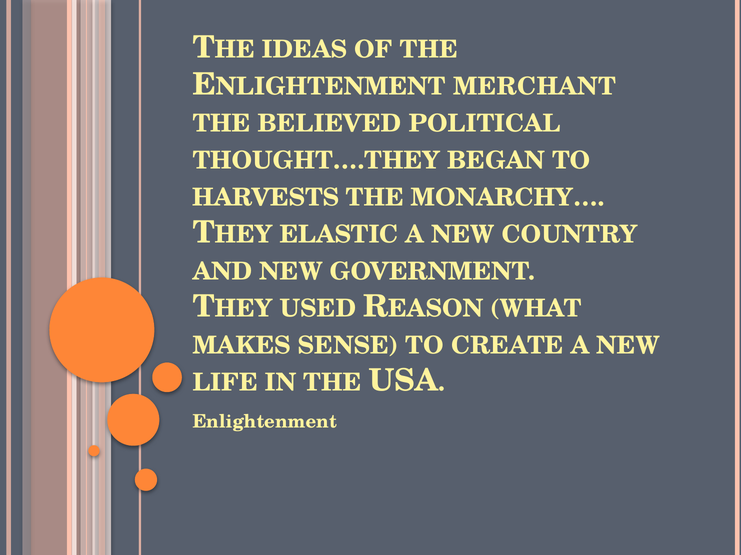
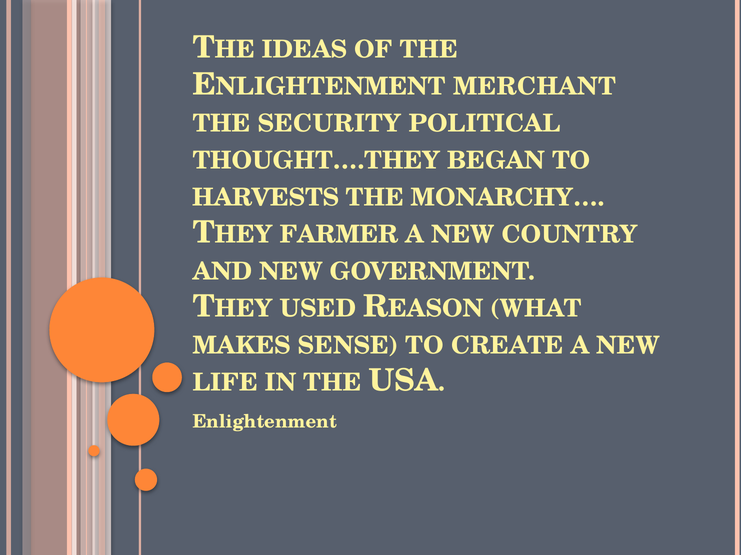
BELIEVED: BELIEVED -> SECURITY (329, 124)
ELASTIC: ELASTIC -> FARMER (339, 235)
